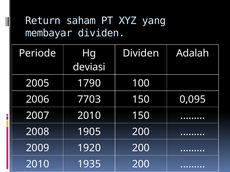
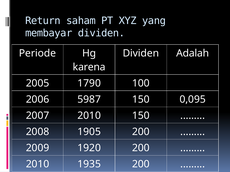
deviasi: deviasi -> karena (89, 67)
7703: 7703 -> 5987 (89, 100)
